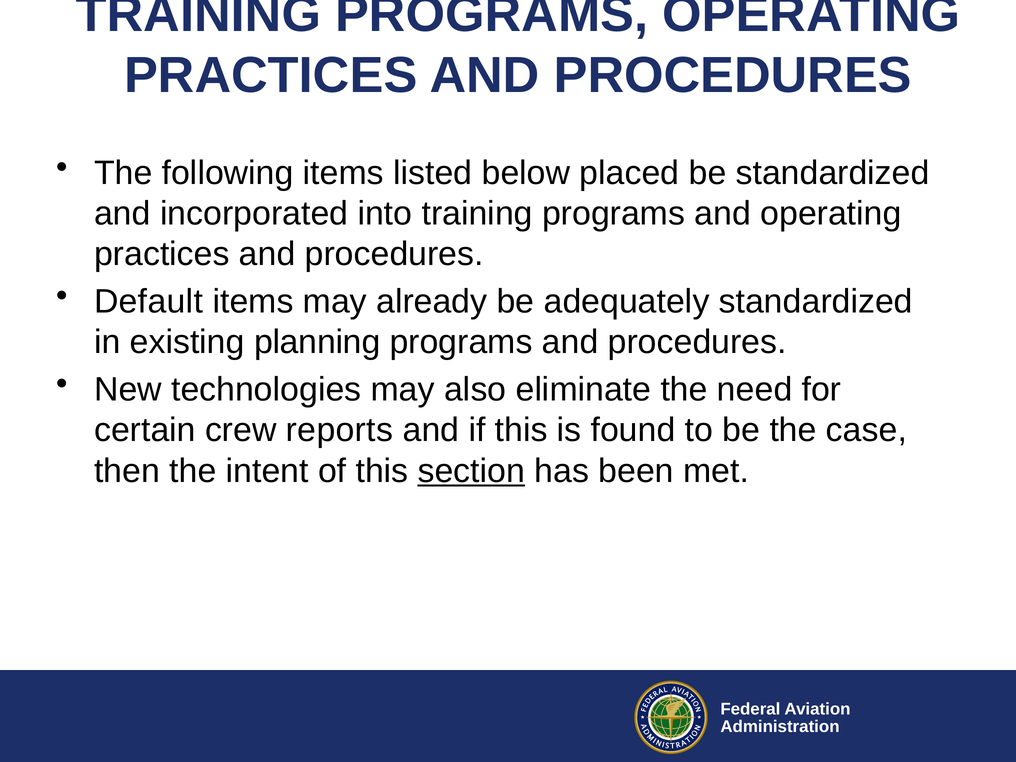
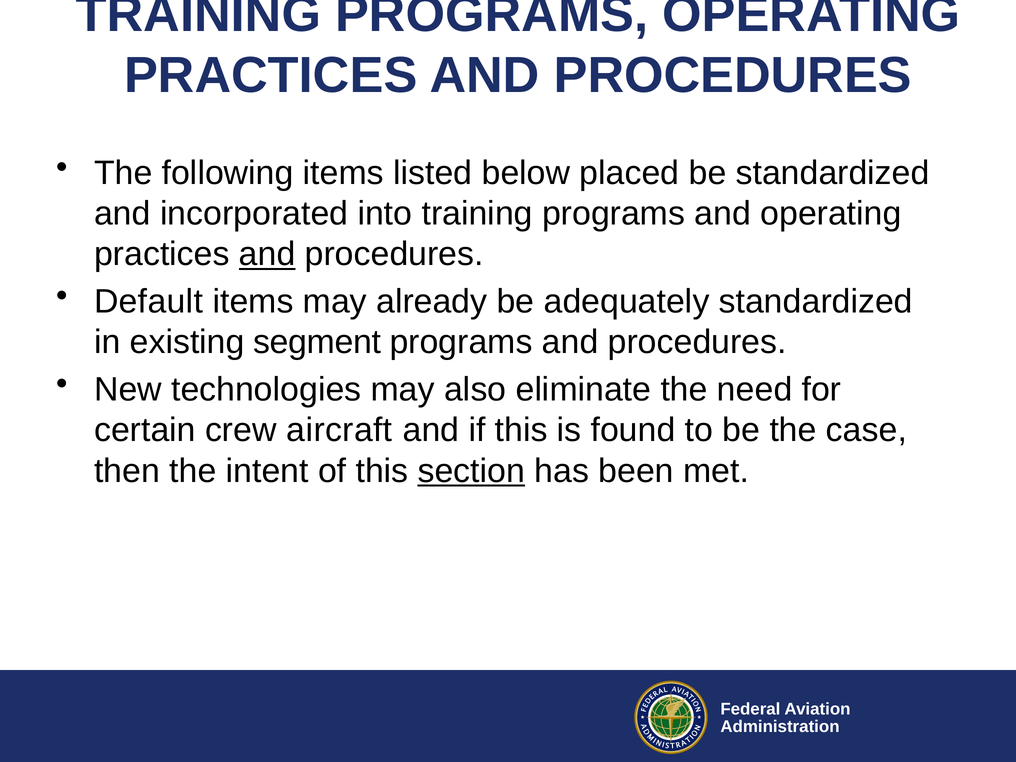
and underline: none -> present (267, 254)
planning: planning -> segment (317, 342)
reports: reports -> aircraft (339, 430)
